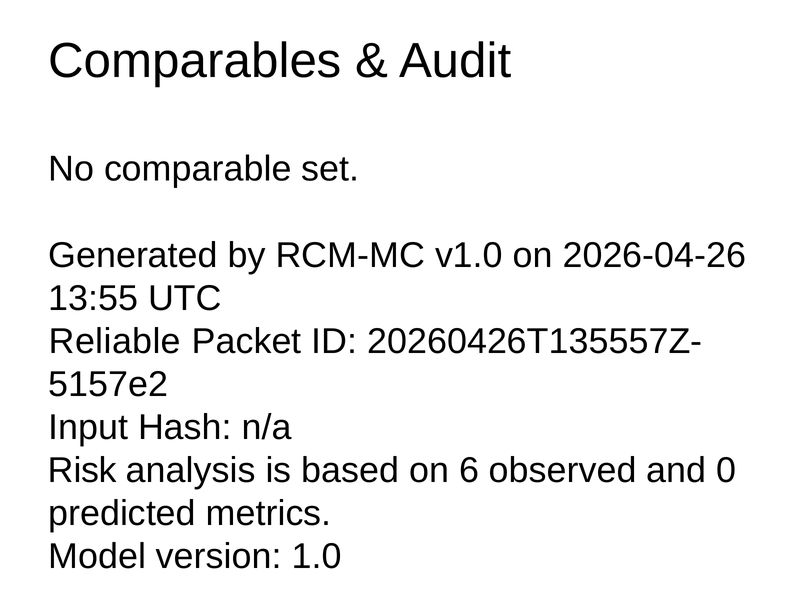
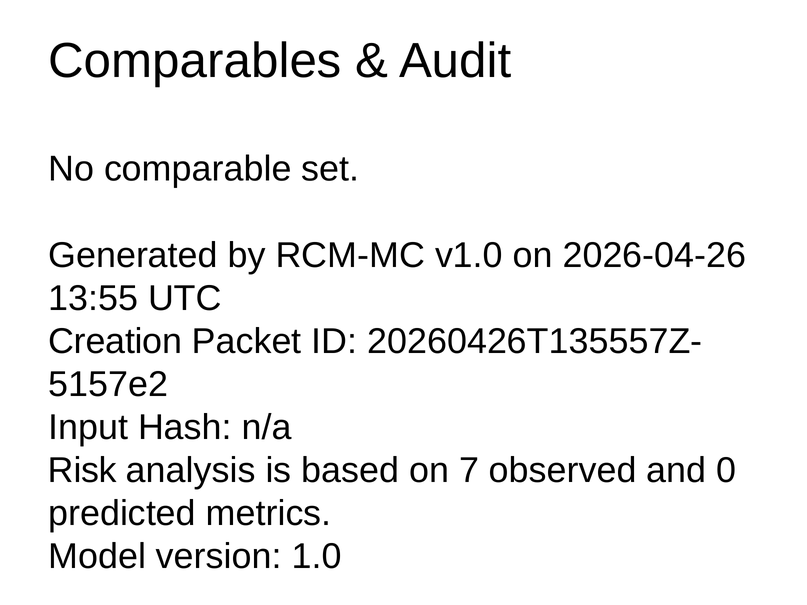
Reliable: Reliable -> Creation (115, 341)
6: 6 -> 7 (469, 471)
